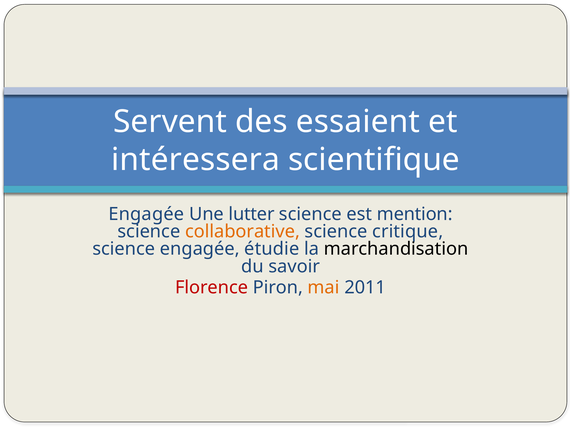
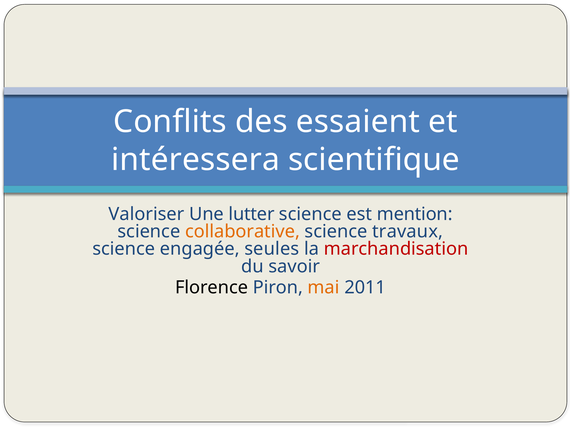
Servent: Servent -> Conflits (170, 122)
Engagée: Engagée -> Valoriser (146, 214)
critique: critique -> travaux (408, 232)
étudie: étudie -> seules (272, 249)
marchandisation colour: black -> red (396, 249)
Florence colour: red -> black (212, 288)
